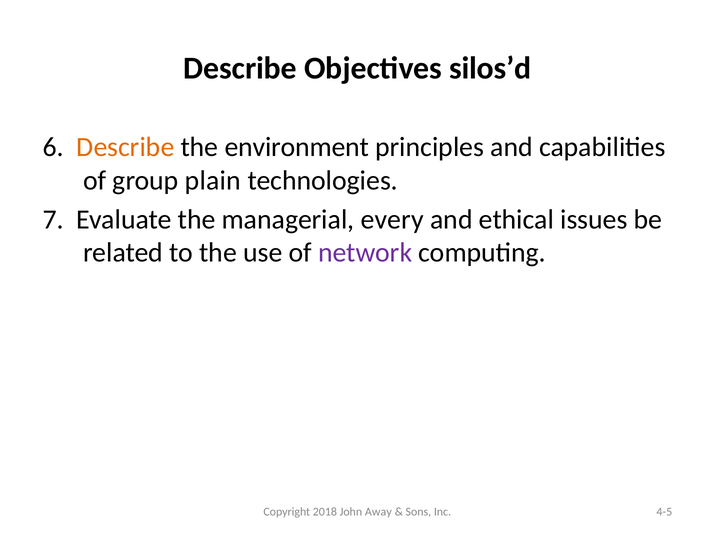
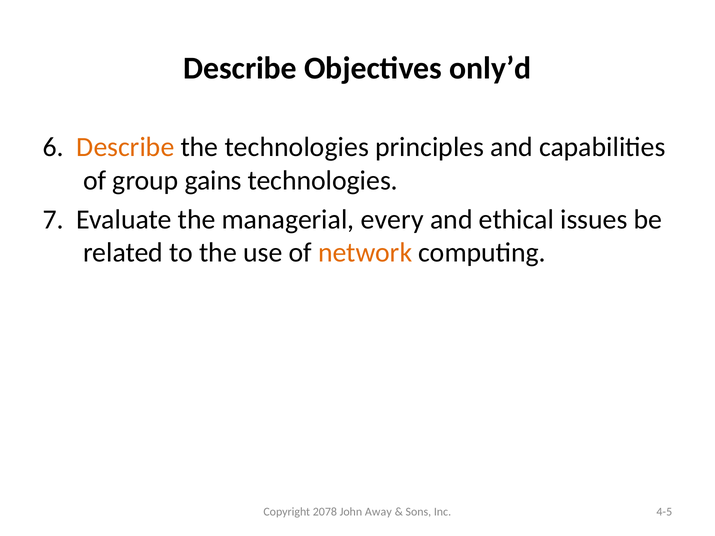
silos’d: silos’d -> only’d (490, 68)
the environment: environment -> technologies (297, 147)
plain: plain -> gains (213, 181)
network colour: purple -> orange (365, 253)
2018: 2018 -> 2078 (325, 512)
